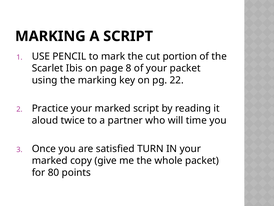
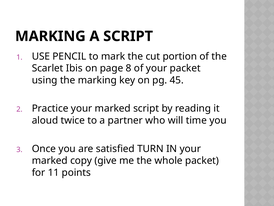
22: 22 -> 45 (177, 80)
80: 80 -> 11 (53, 172)
